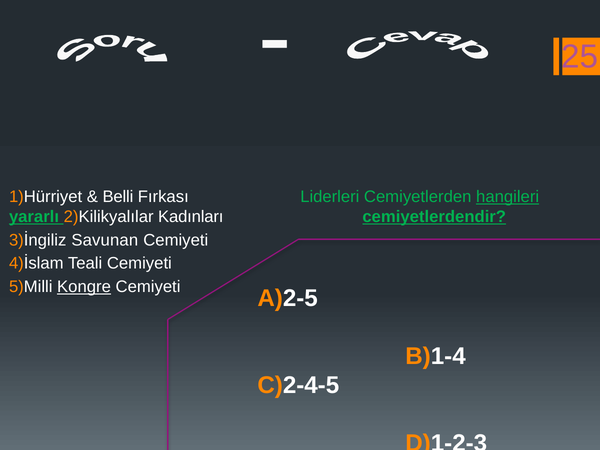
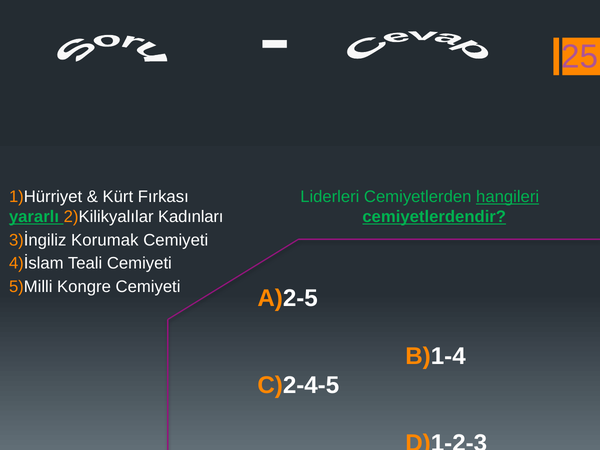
Belli: Belli -> Kürt (118, 197)
Savunan: Savunan -> Korumak (105, 240)
Kongre underline: present -> none (84, 287)
